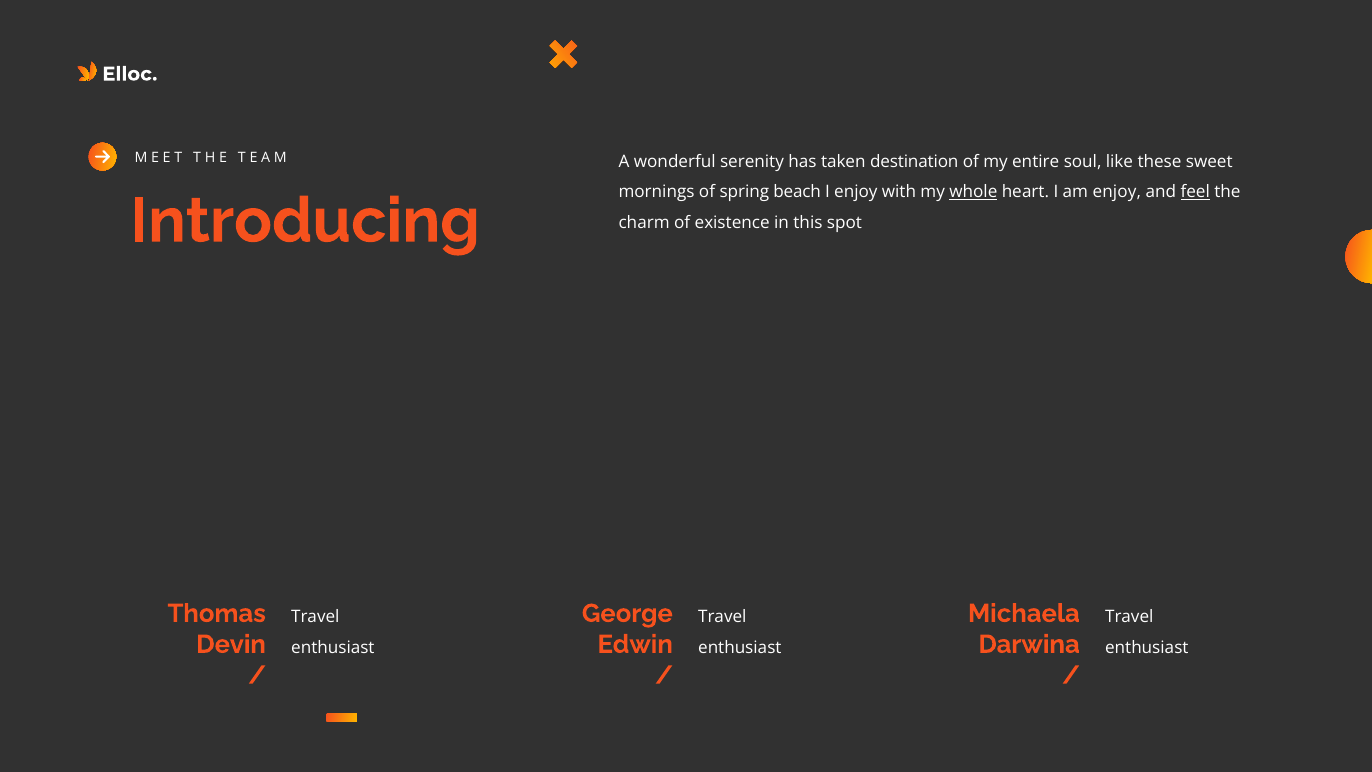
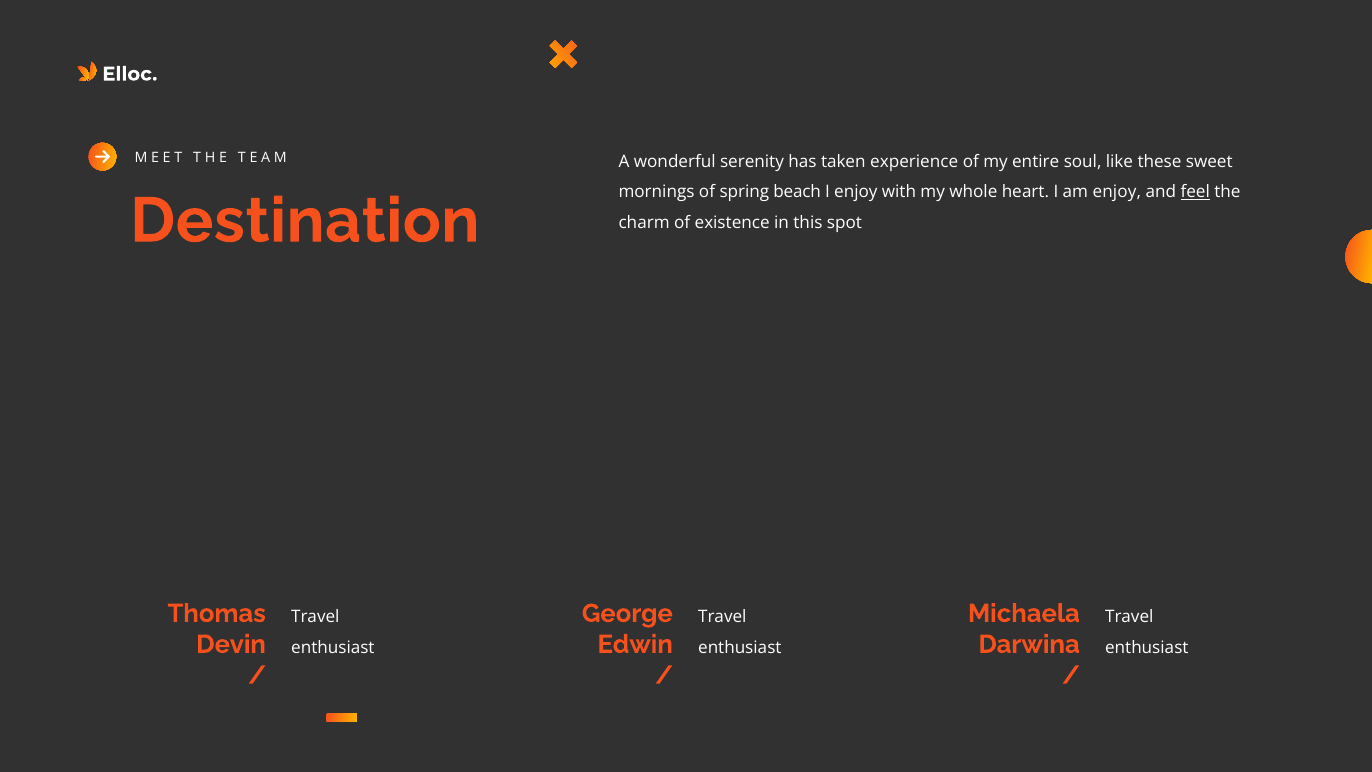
destination: destination -> experience (914, 161)
whole underline: present -> none (973, 192)
Introducing: Introducing -> Destination (305, 221)
